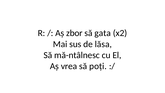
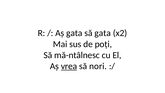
Aș zbor: zbor -> gata (74, 33)
lăsa: lăsa -> poți (103, 44)
vrea underline: none -> present (69, 66)
poți: poți -> nori (98, 66)
